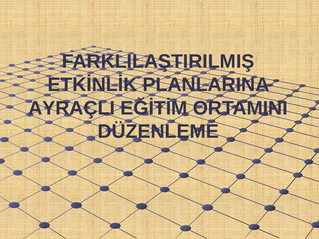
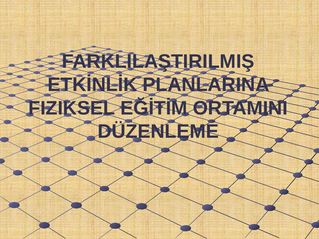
AYRAÇLI: AYRAÇLI -> FIZIKSEL (72, 108)
